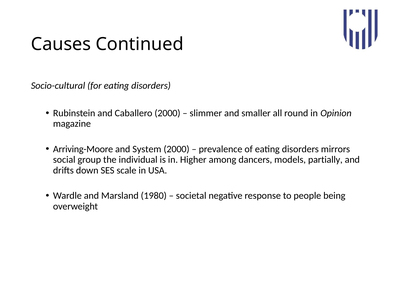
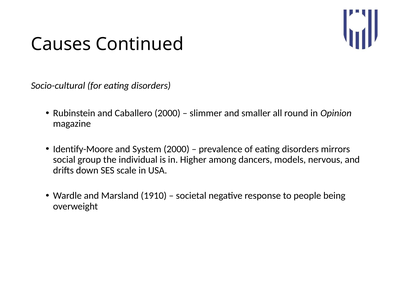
Arriving-Moore: Arriving-Moore -> Identify-Moore (83, 149)
partially: partially -> nervous (325, 160)
1980: 1980 -> 1910 (154, 195)
